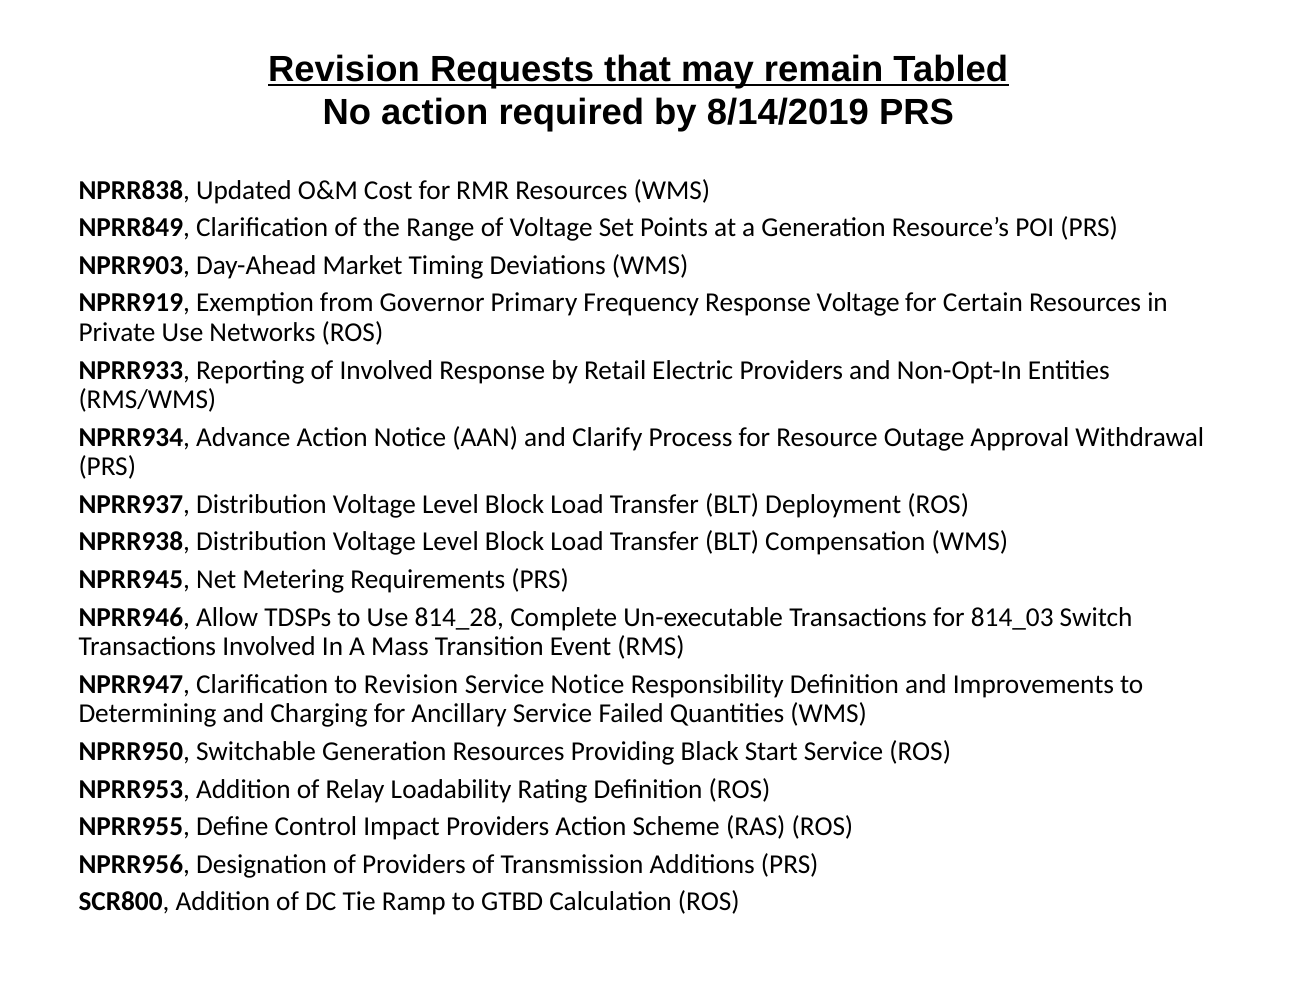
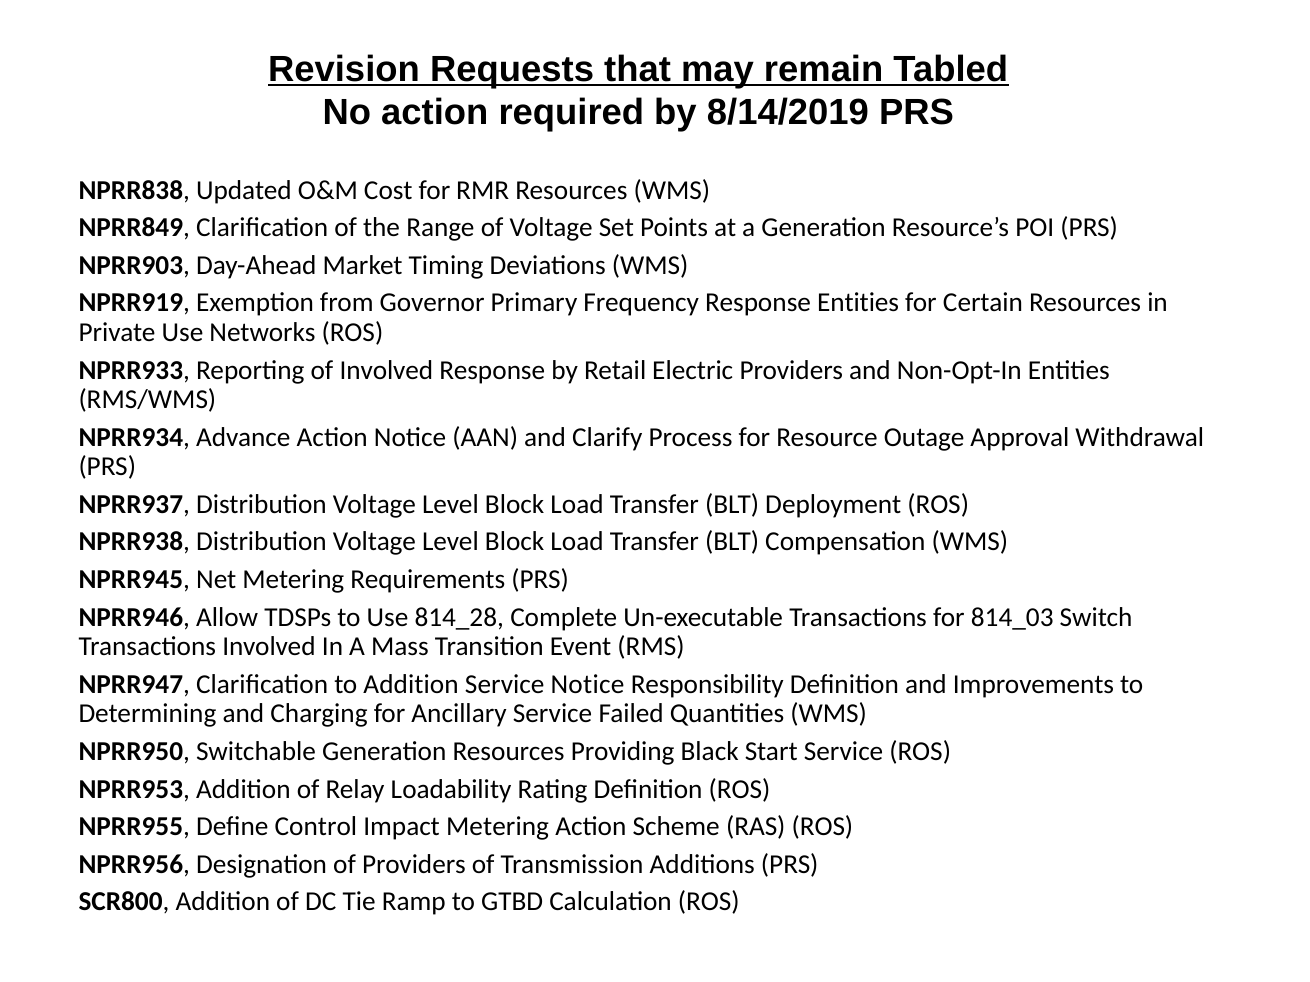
Response Voltage: Voltage -> Entities (858, 303)
to Revision: Revision -> Addition (411, 685)
Impact Providers: Providers -> Metering (498, 827)
